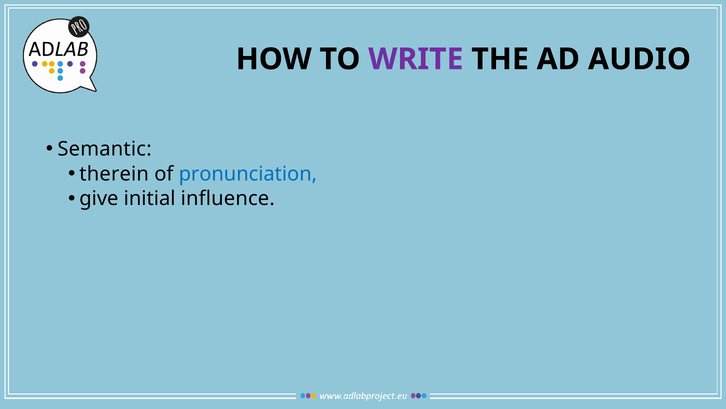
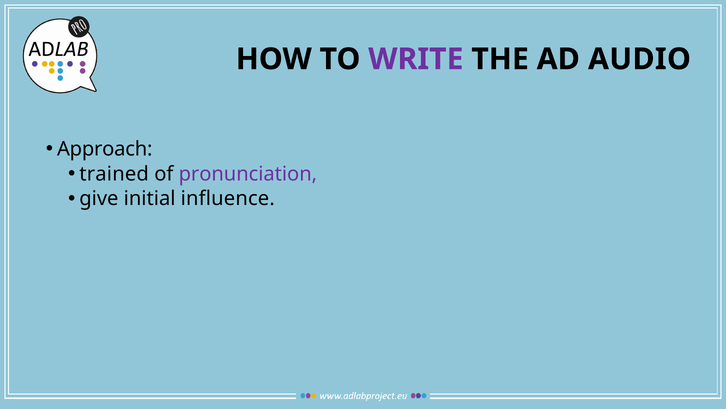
Semantic: Semantic -> Approach (105, 149)
therein: therein -> trained (114, 174)
pronunciation colour: blue -> purple (248, 174)
